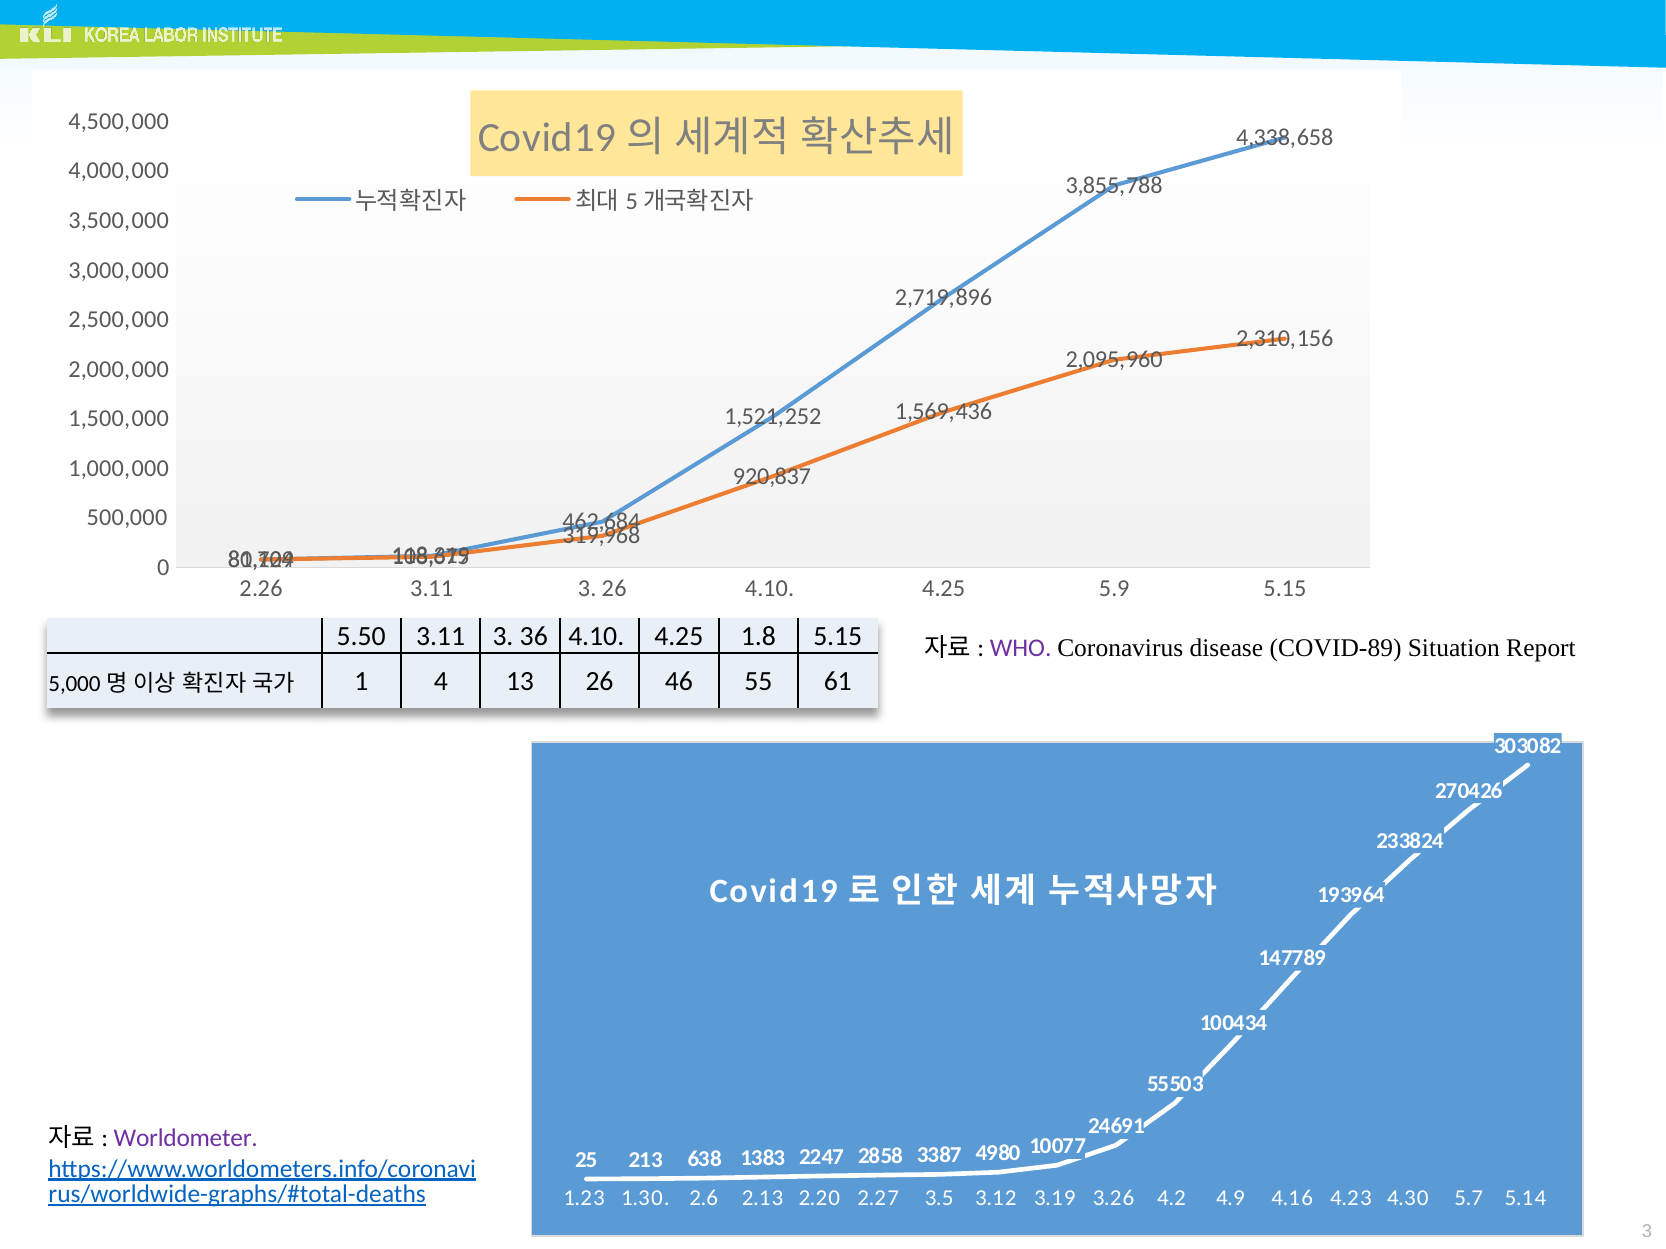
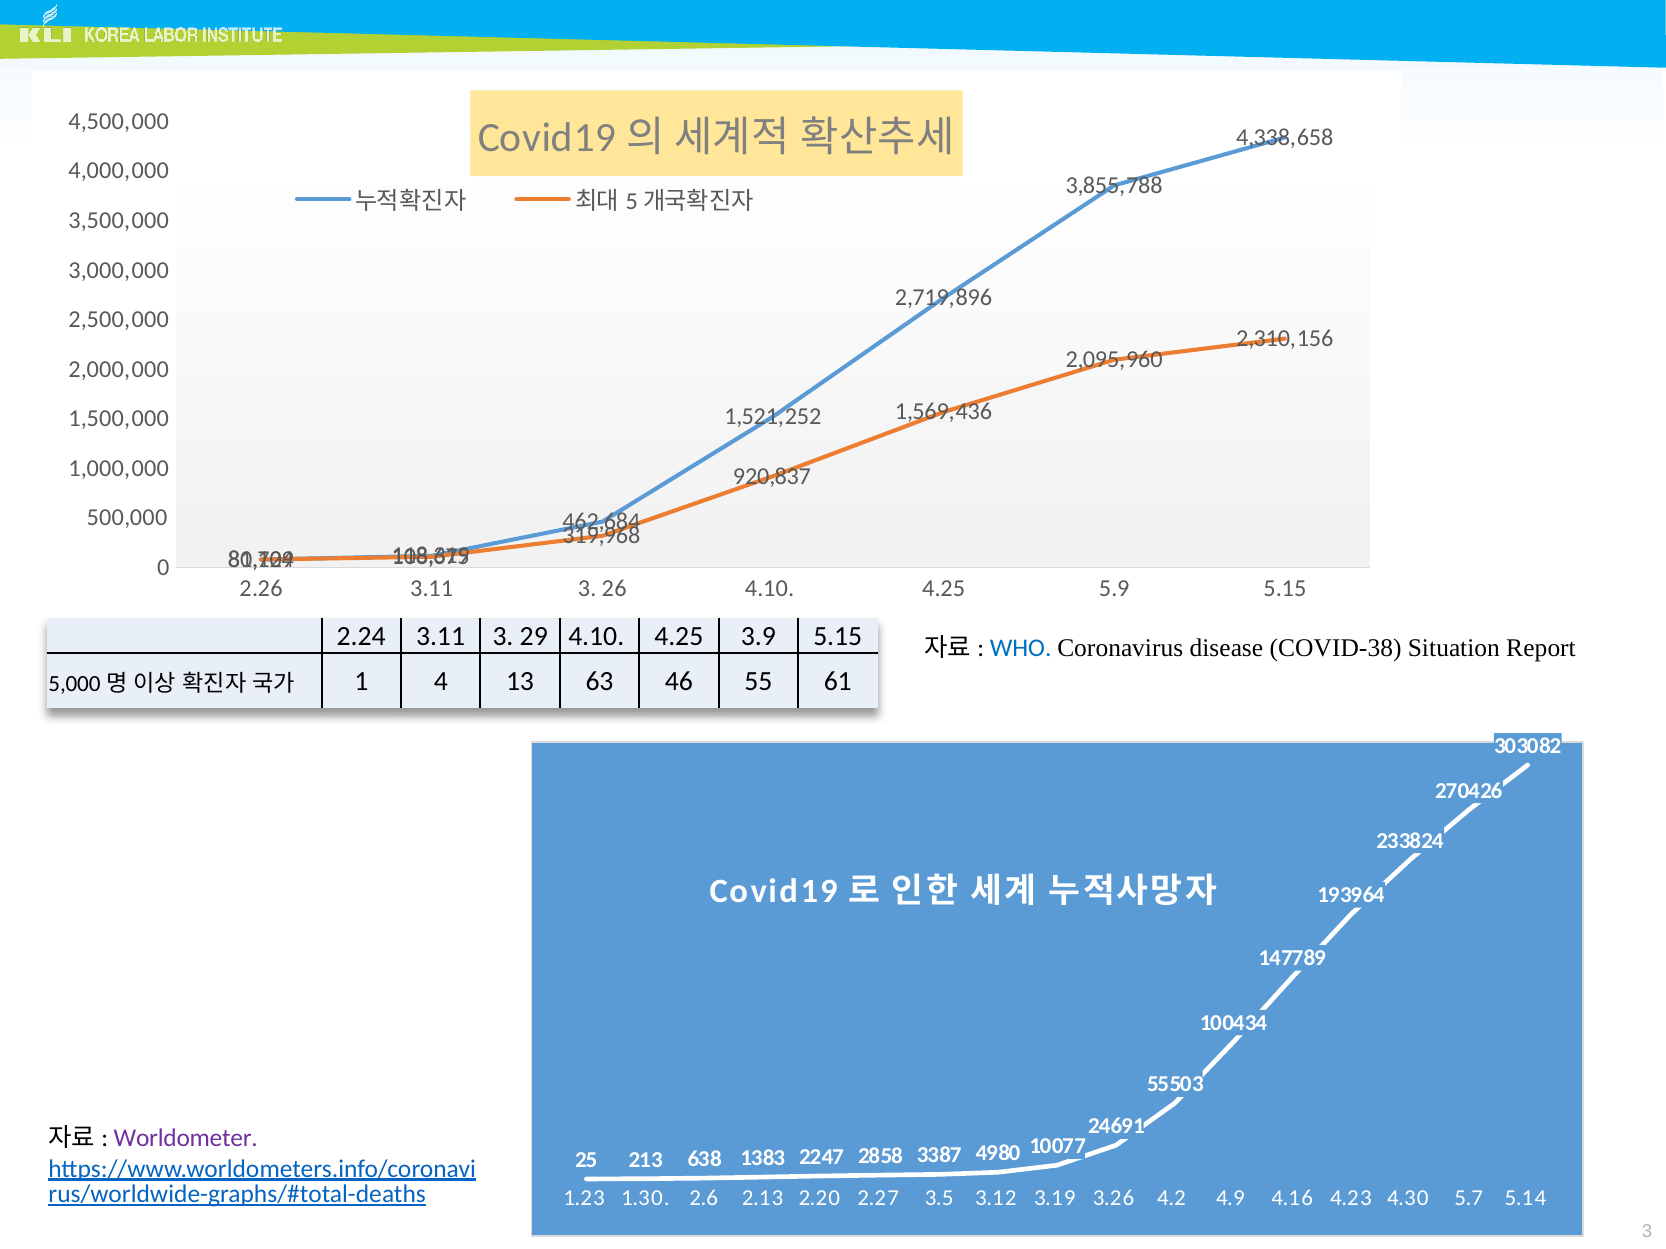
5.50: 5.50 -> 2.24 (361, 637)
36: 36 -> 29 (534, 637)
1.8: 1.8 -> 3.9 (758, 637)
WHO colour: purple -> blue (1021, 649)
COVID-89: COVID-89 -> COVID-38 (1336, 649)
13 26: 26 -> 63 (600, 682)
